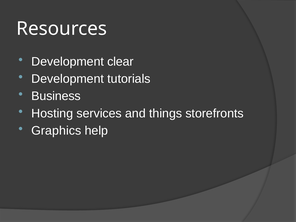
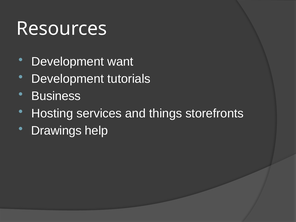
clear: clear -> want (120, 62)
Graphics: Graphics -> Drawings (56, 131)
